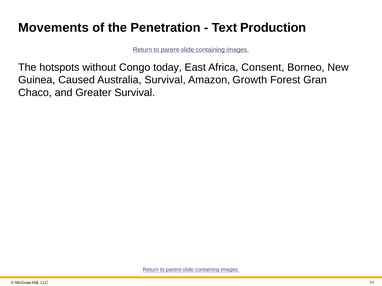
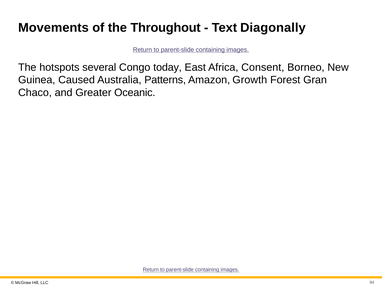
Penetration: Penetration -> Throughout (166, 28)
Production: Production -> Diagonally (273, 28)
without: without -> several (99, 67)
Australia Survival: Survival -> Patterns (165, 80)
Greater Survival: Survival -> Oceanic (135, 93)
